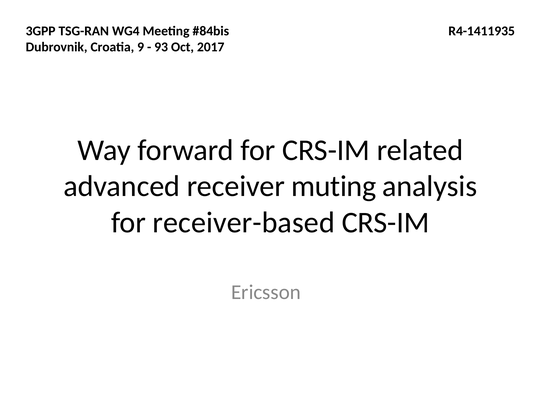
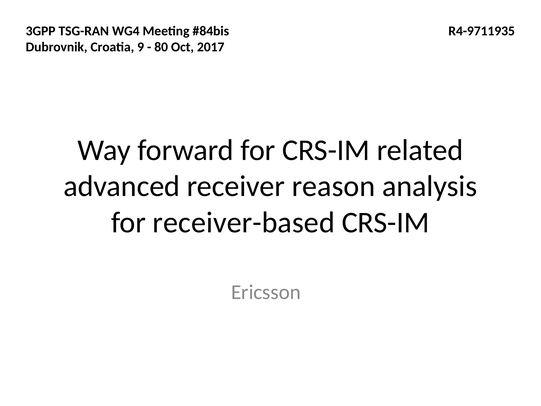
R4-1411935: R4-1411935 -> R4-9711935 (482, 31)
93: 93 -> 80 (161, 47)
muting: muting -> reason (333, 186)
